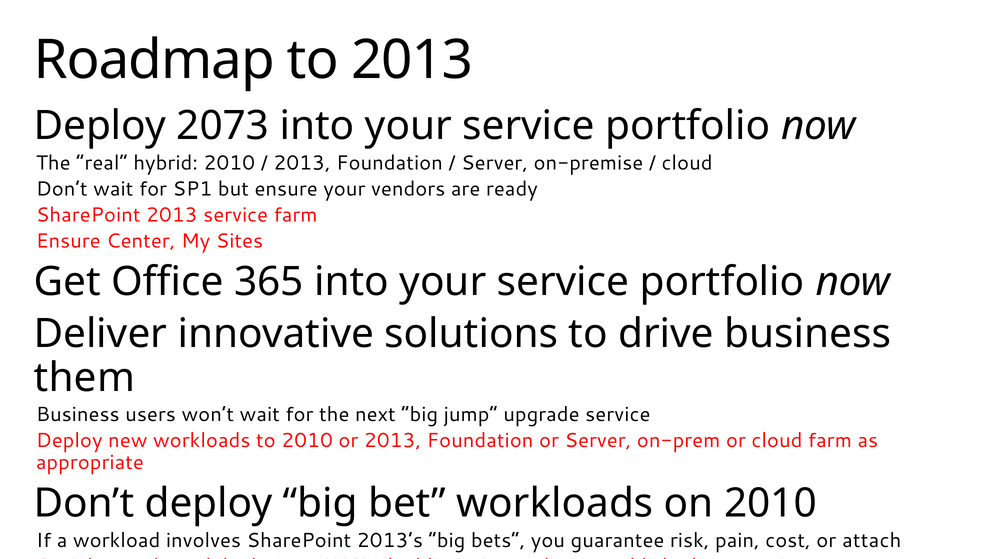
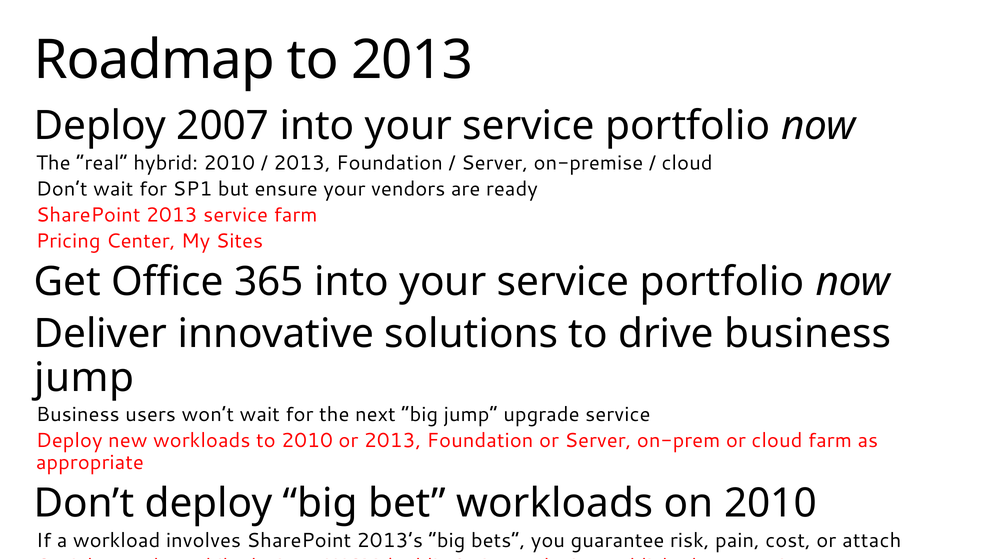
2073: 2073 -> 2007 (223, 126)
Ensure: Ensure -> Pricing (68, 241)
them: them -> jump (84, 378)
